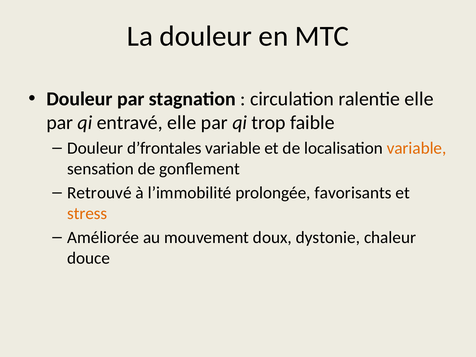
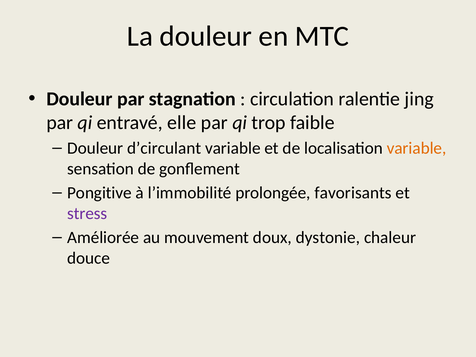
ralentie elle: elle -> jing (419, 99)
d’frontales: d’frontales -> d’circulant (164, 148)
Retrouvé: Retrouvé -> Pongitive (99, 193)
stress colour: orange -> purple (87, 213)
